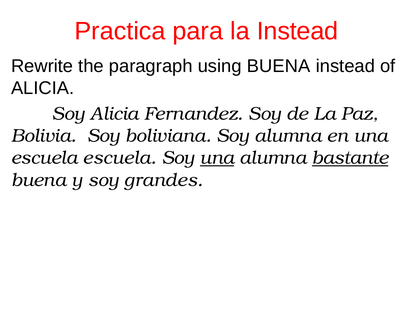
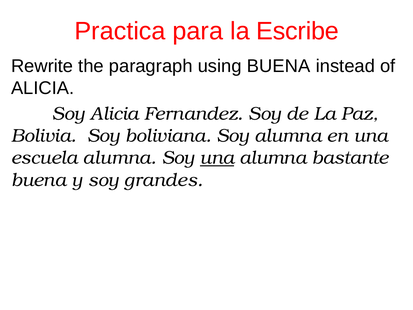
la Instead: Instead -> Escribe (298, 31)
escuela escuela: escuela -> alumna (120, 158)
bastante underline: present -> none (350, 158)
